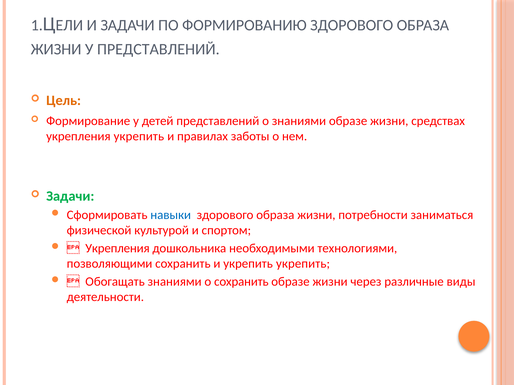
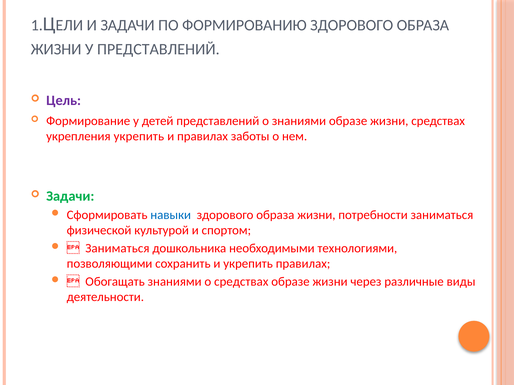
Цель colour: orange -> purple (64, 100)
Укрепления: Укрепления -> Заниматься (117, 249)
укрепить укрепить: укрепить -> правилах (303, 264)
о сохранить: сохранить -> средствах (241, 282)
